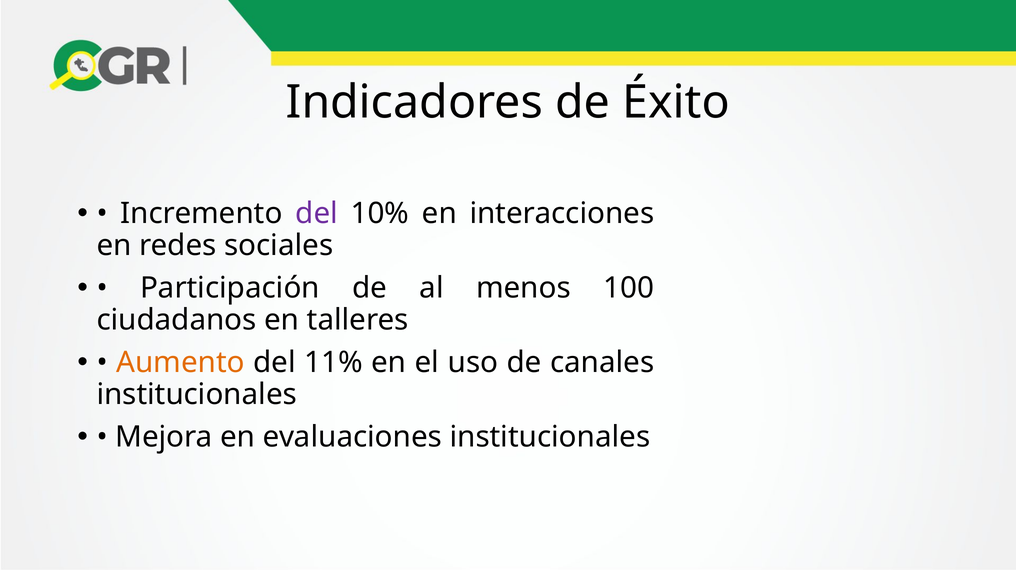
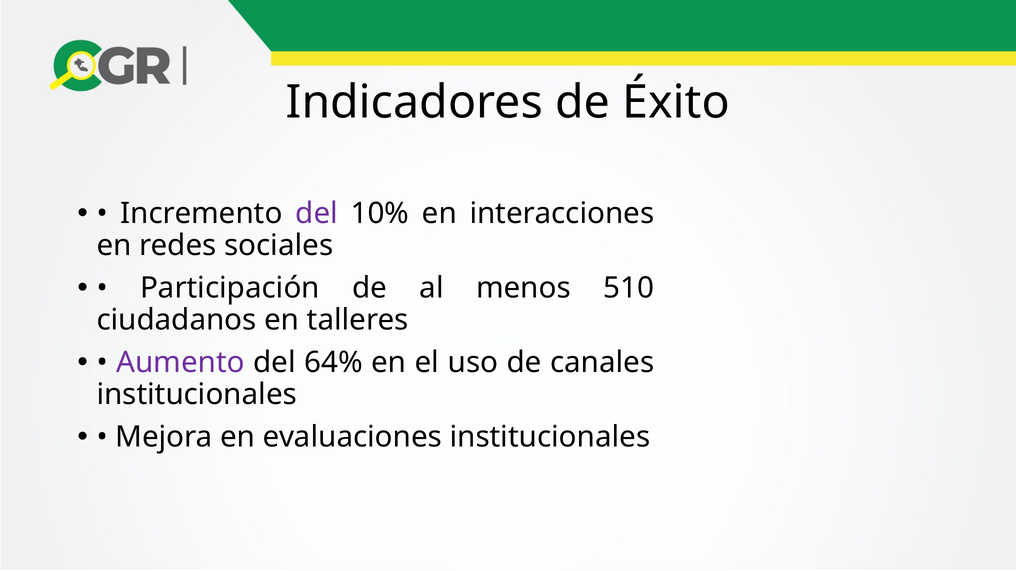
100: 100 -> 510 (629, 288)
Aumento colour: orange -> purple (180, 363)
11%: 11% -> 64% (334, 363)
